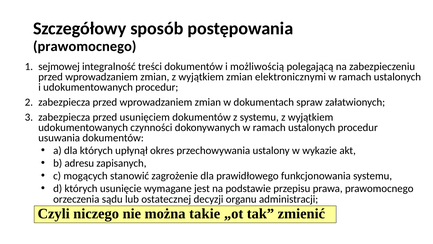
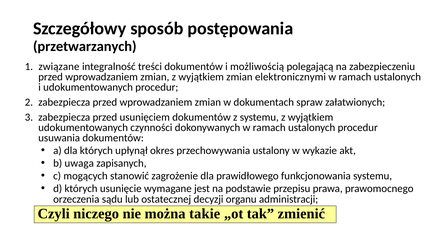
prawomocnego: prawomocnego -> przetwarzanych (85, 46)
sejmowej: sejmowej -> związane (59, 66)
adresu: adresu -> uwaga (79, 163)
